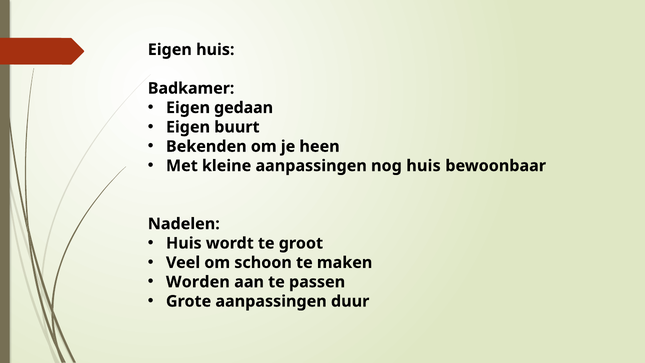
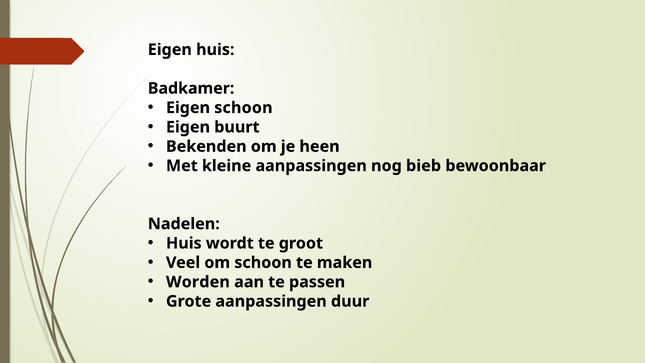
Eigen gedaan: gedaan -> schoon (243, 108)
nog huis: huis -> bieb (424, 166)
